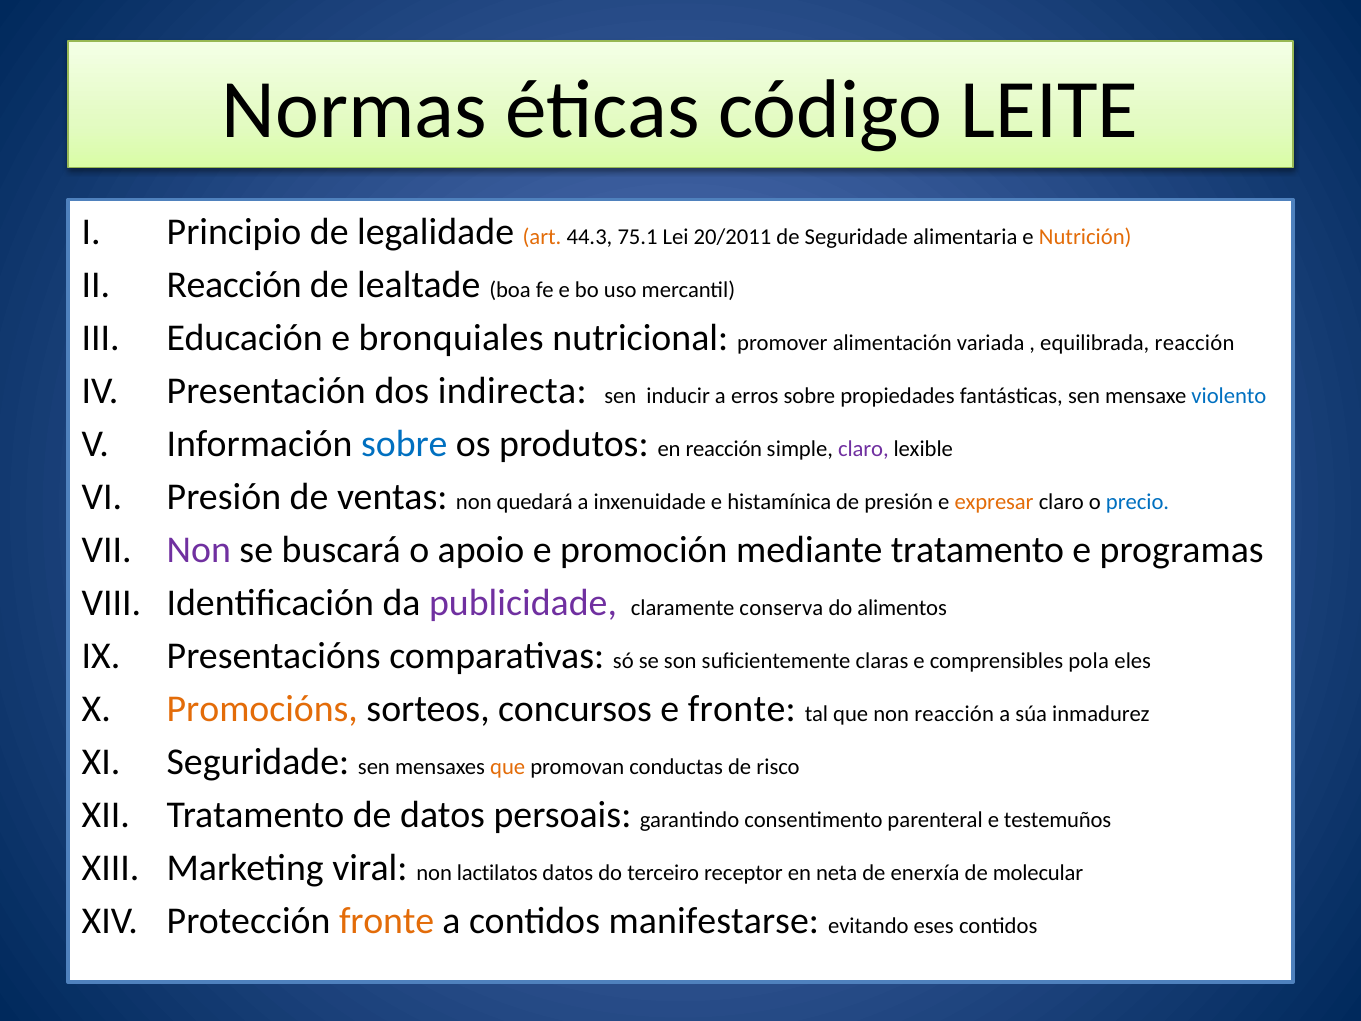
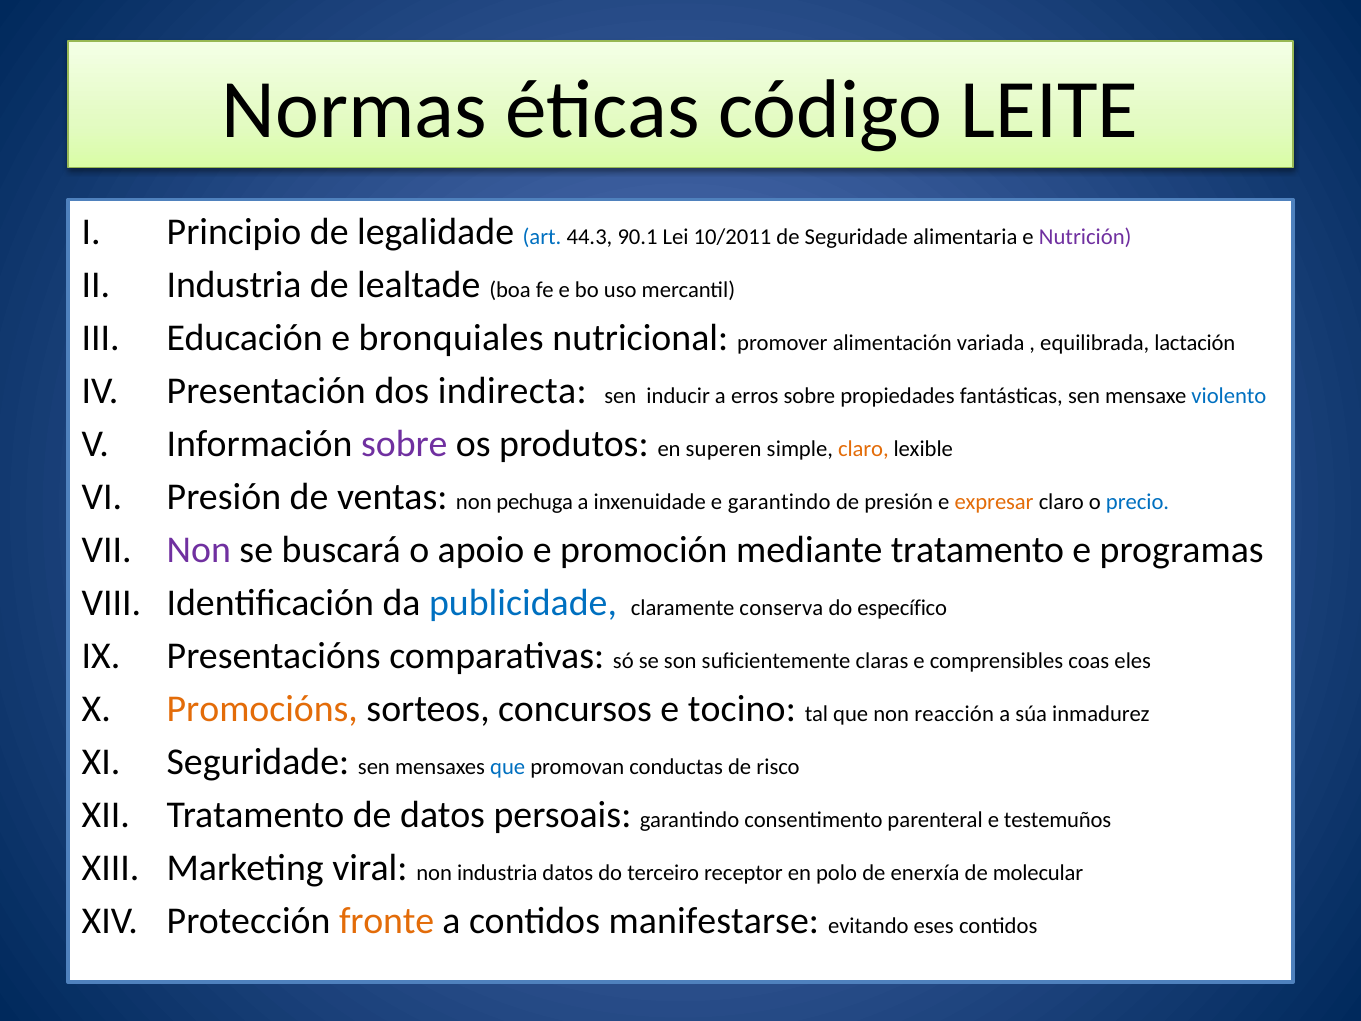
art colour: orange -> blue (542, 237)
75.1: 75.1 -> 90.1 (638, 237)
20/2011: 20/2011 -> 10/2011 (733, 237)
Nutrición colour: orange -> purple (1085, 237)
Reacción: Reacción -> Industria (234, 285)
equilibrada reacción: reacción -> lactación (1195, 343)
sobre colour: blue -> purple (404, 444)
en reacción: reacción -> superen (724, 449)
claro colour: purple -> orange (863, 449)
quedará: quedará -> pechuga (535, 502)
e histamínica: histamínica -> garantindo (779, 502)
publicidade colour: purple -> blue (523, 603)
alimentos: alimentos -> específico (902, 608)
pola: pola -> coas (1089, 661)
e fronte: fronte -> tocino (742, 709)
que colour: orange -> blue (508, 767)
non lactilatos: lactilatos -> industria (497, 873)
neta: neta -> polo (837, 873)
